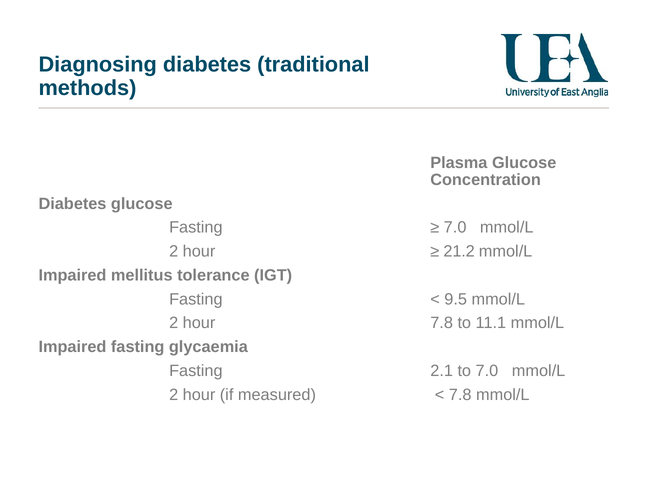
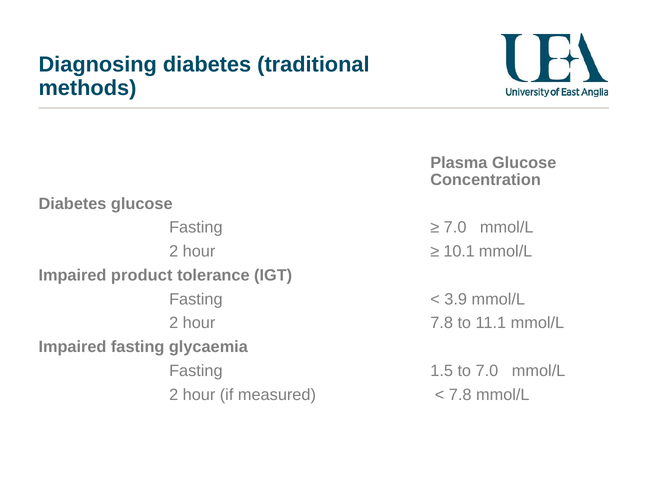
21.2: 21.2 -> 10.1 (459, 251)
mellitus: mellitus -> product (142, 275)
9.5: 9.5 -> 3.9 (456, 299)
2.1: 2.1 -> 1.5 (442, 371)
